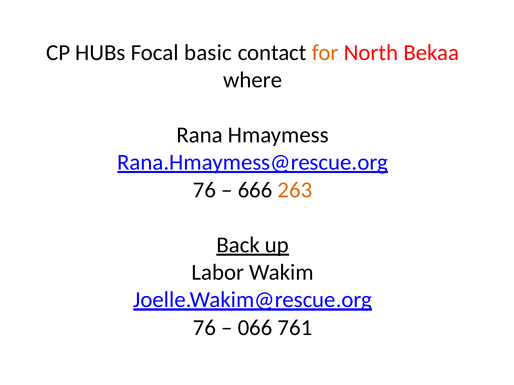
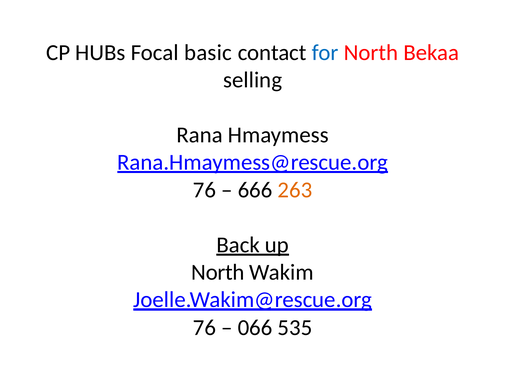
for colour: orange -> blue (325, 53)
where: where -> selling (253, 80)
Labor: Labor -> North (218, 273)
761: 761 -> 535 (295, 328)
